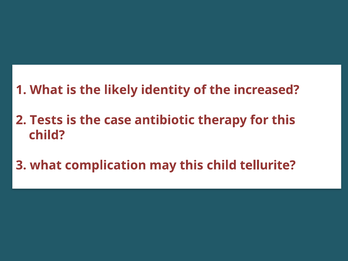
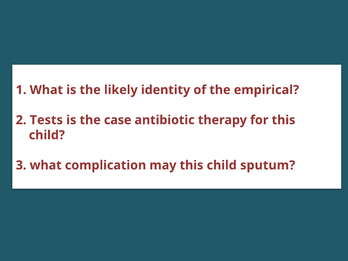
increased: increased -> empirical (266, 90)
tellurite: tellurite -> sputum (268, 165)
